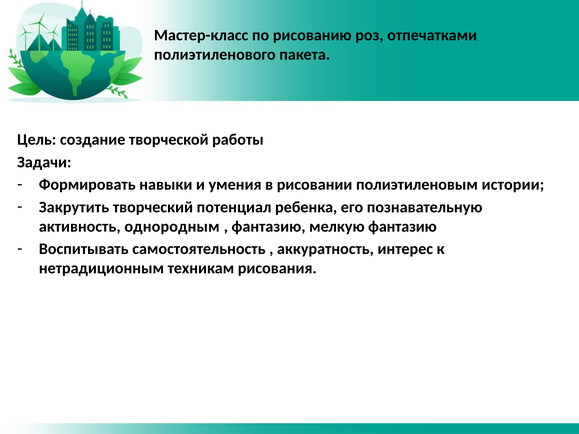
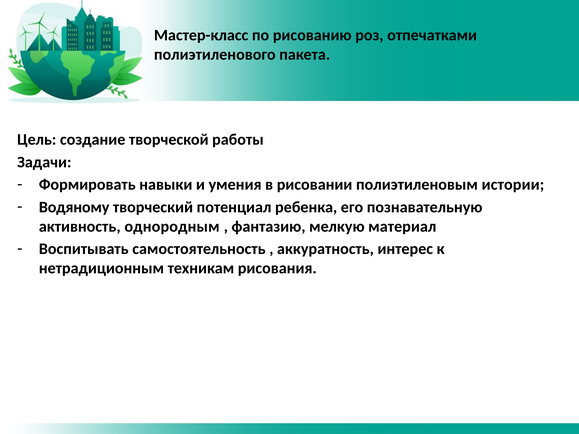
Закрутить: Закрутить -> Водяному (74, 207)
мелкую фантазию: фантазию -> материал (402, 227)
